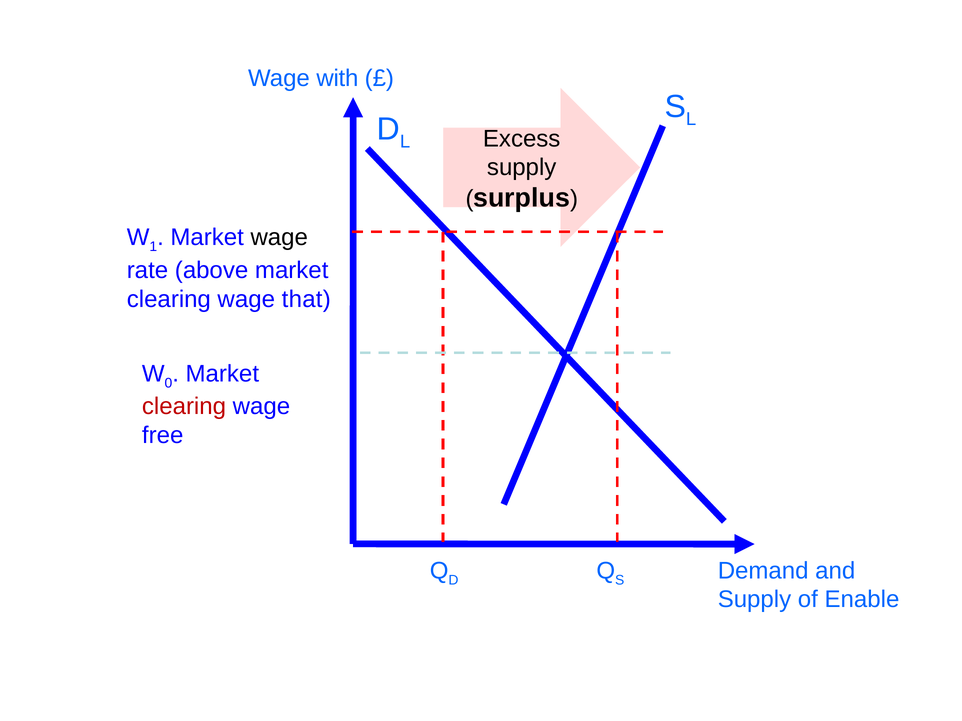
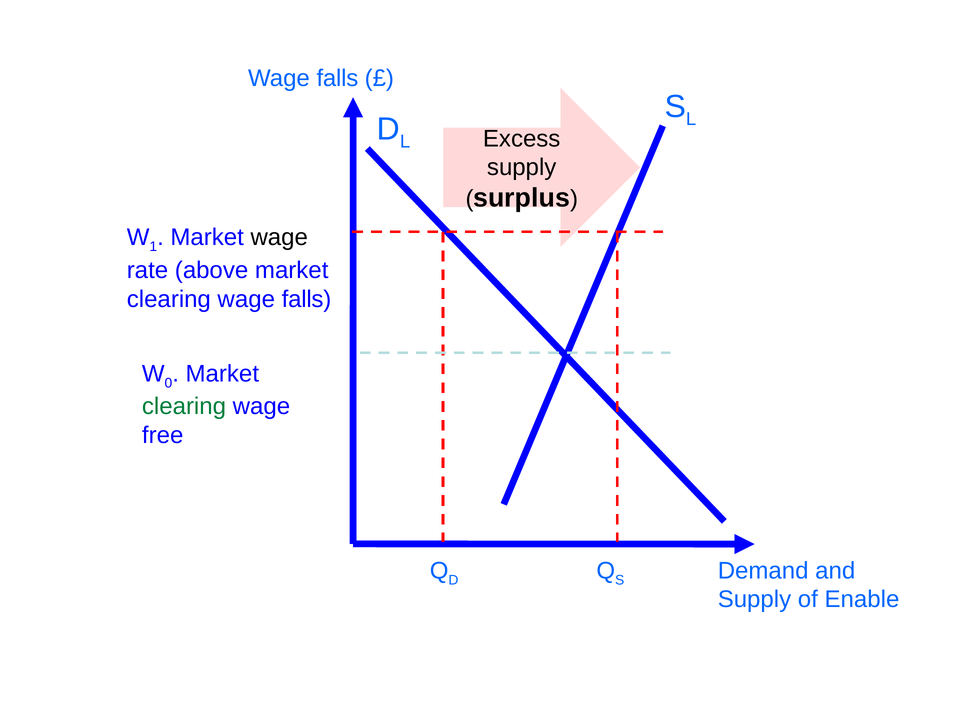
with: with -> falls (337, 79)
clearing wage that: that -> falls (307, 299)
clearing colour: red -> green (184, 407)
